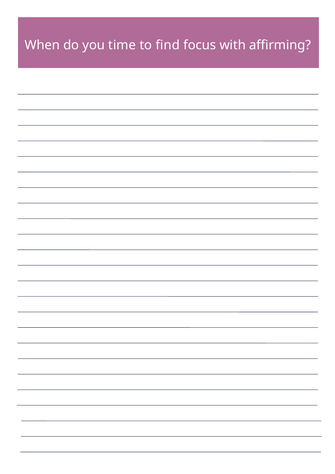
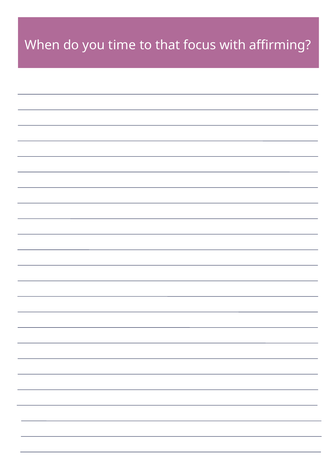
find: find -> that (168, 45)
